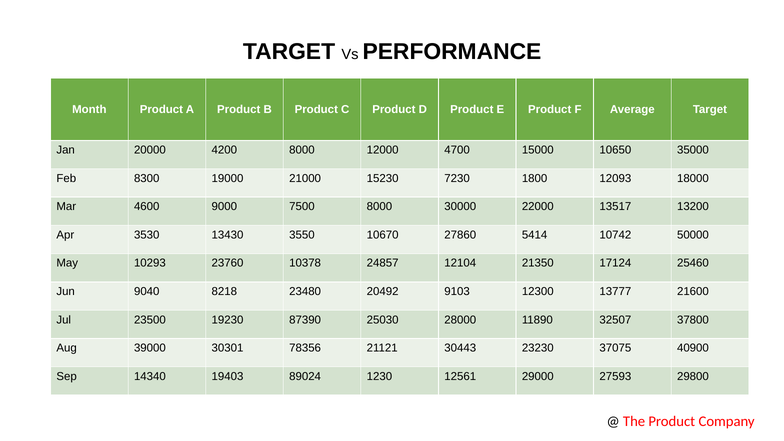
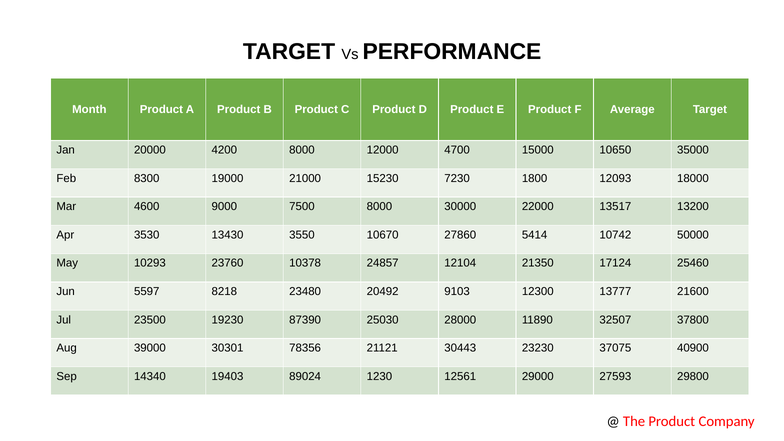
9040: 9040 -> 5597 (147, 291)
